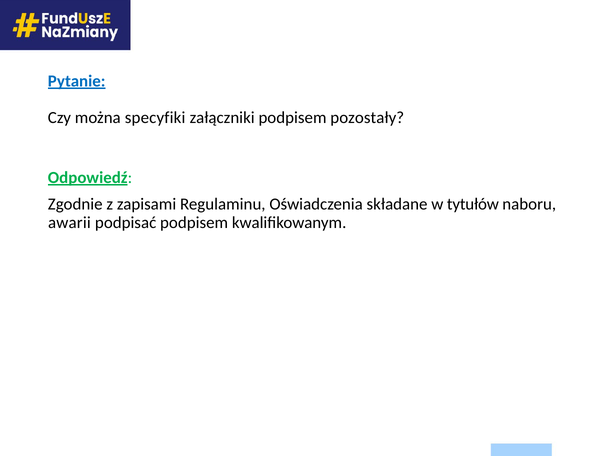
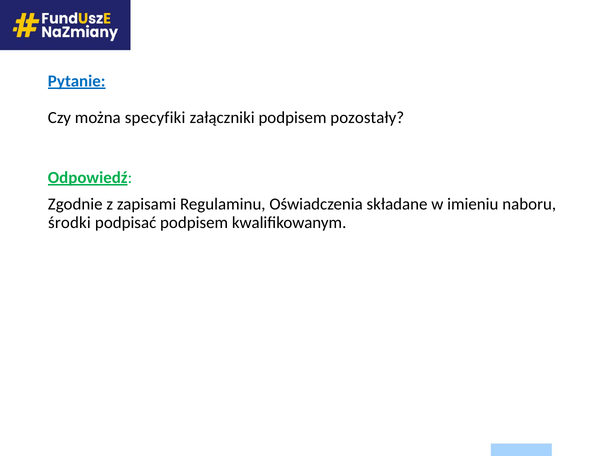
tytułów: tytułów -> imieniu (473, 204)
awarii: awarii -> środki (69, 223)
